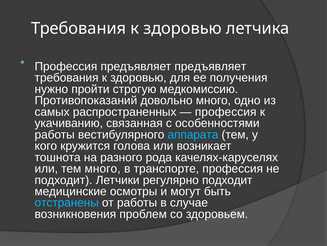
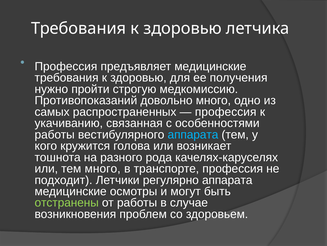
предъявляет предъявляет: предъявляет -> медицинские (210, 66)
регулярно подходит: подходит -> аппарата (227, 180)
отстранены colour: light blue -> light green (67, 202)
